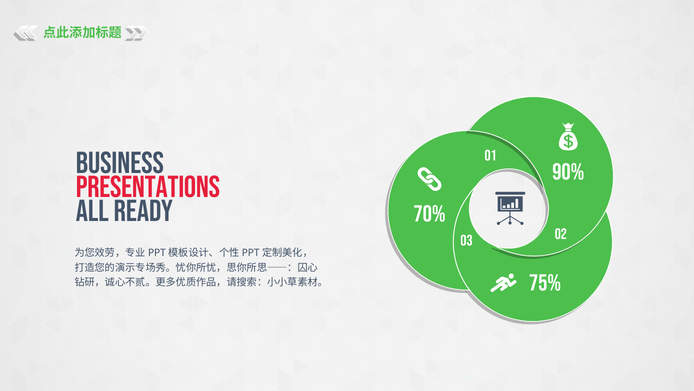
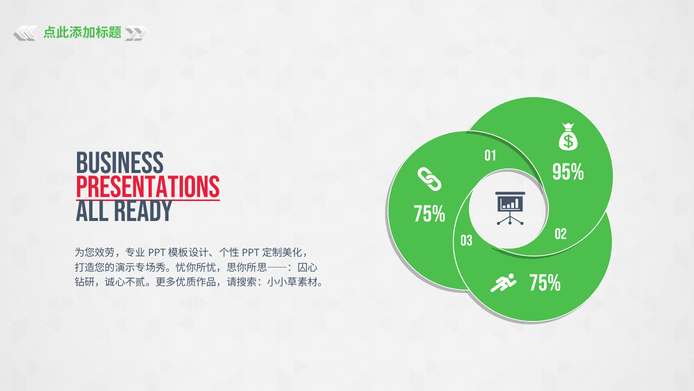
90%: 90% -> 95% (568, 172)
Presentations underline: none -> present (148, 187)
ready 70%: 70% -> 75% (430, 214)
